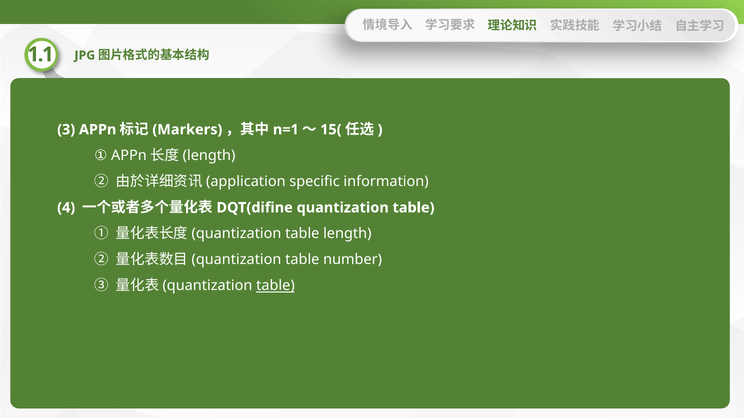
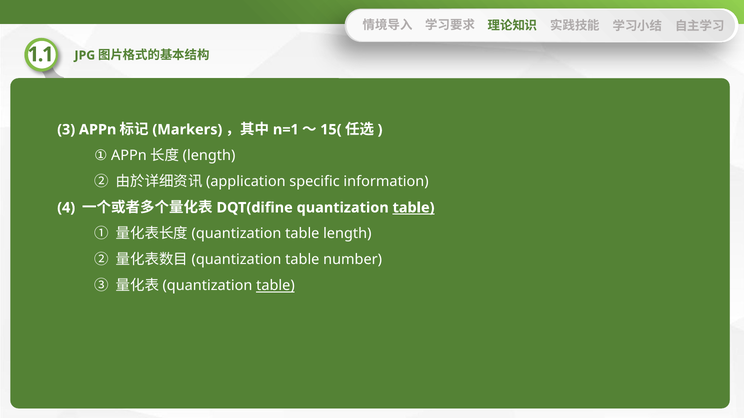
table underline: none -> present (414, 208)
